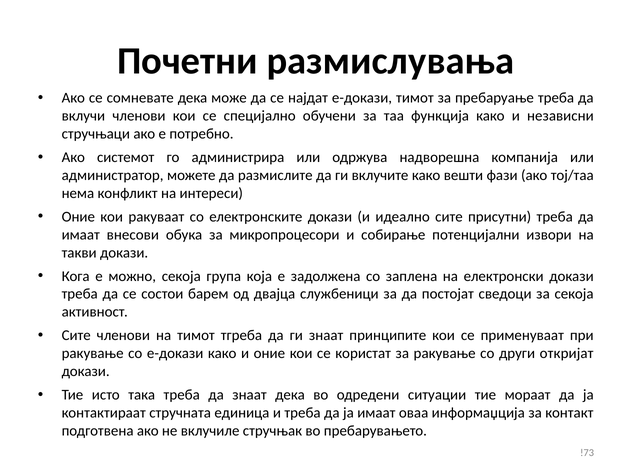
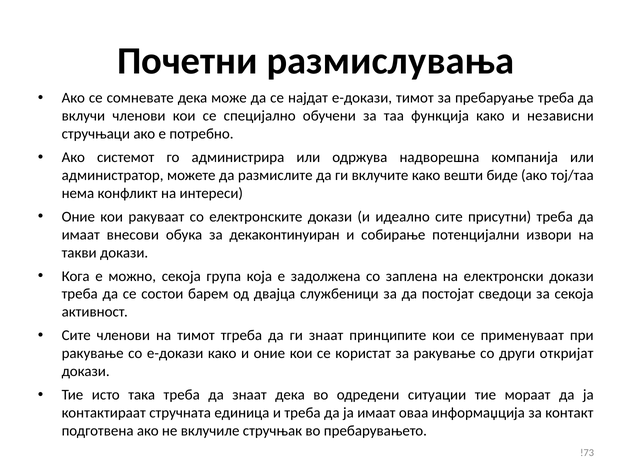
фази: фази -> биде (502, 175)
микропроцесори: микропроцесори -> декаконтинуиран (285, 235)
